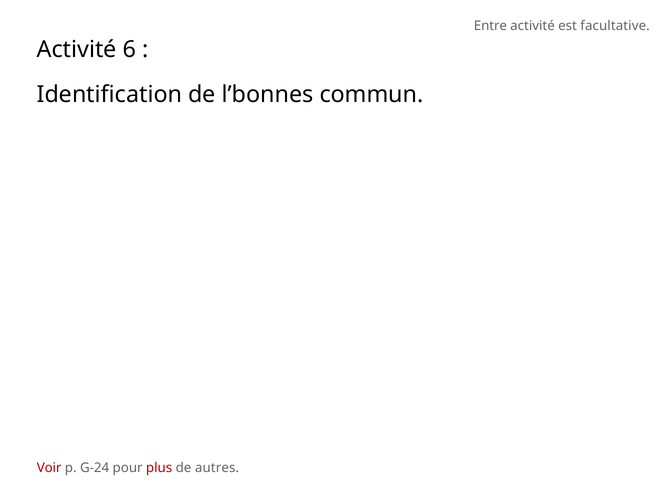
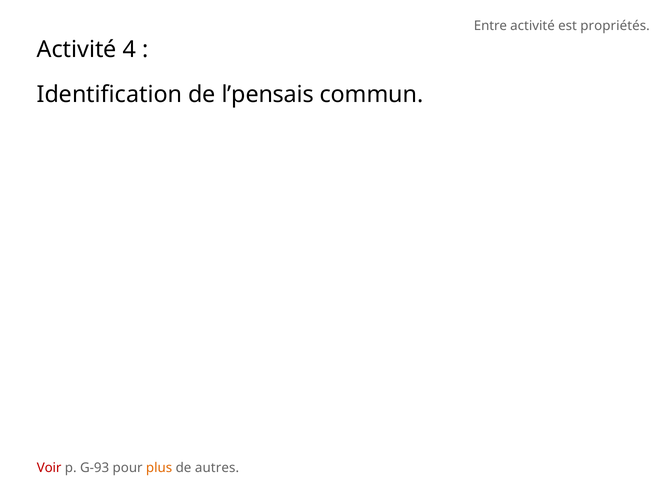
facultative: facultative -> propriétés (615, 26)
6: 6 -> 4 (129, 49)
l’bonnes: l’bonnes -> l’pensais (268, 94)
G-24: G-24 -> G-93 (95, 468)
plus colour: red -> orange (159, 468)
